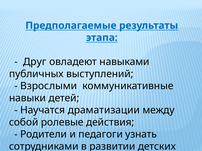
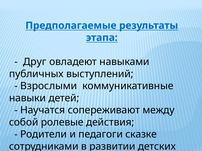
драматизации: драматизации -> сопереживают (104, 110)
узнать: узнать -> сказке (141, 135)
